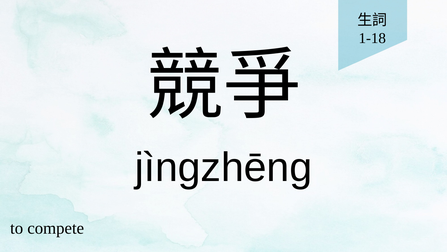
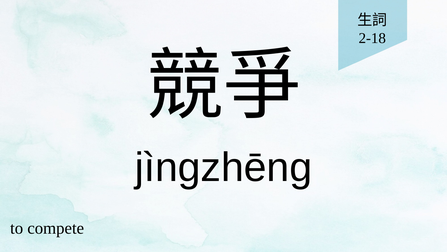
1-18: 1-18 -> 2-18 (372, 38)
